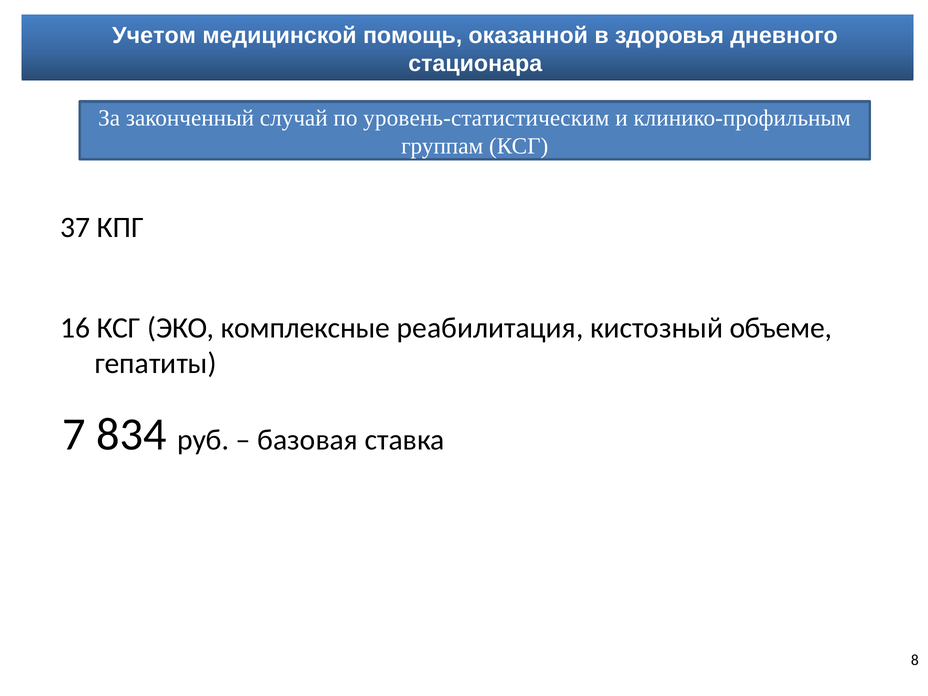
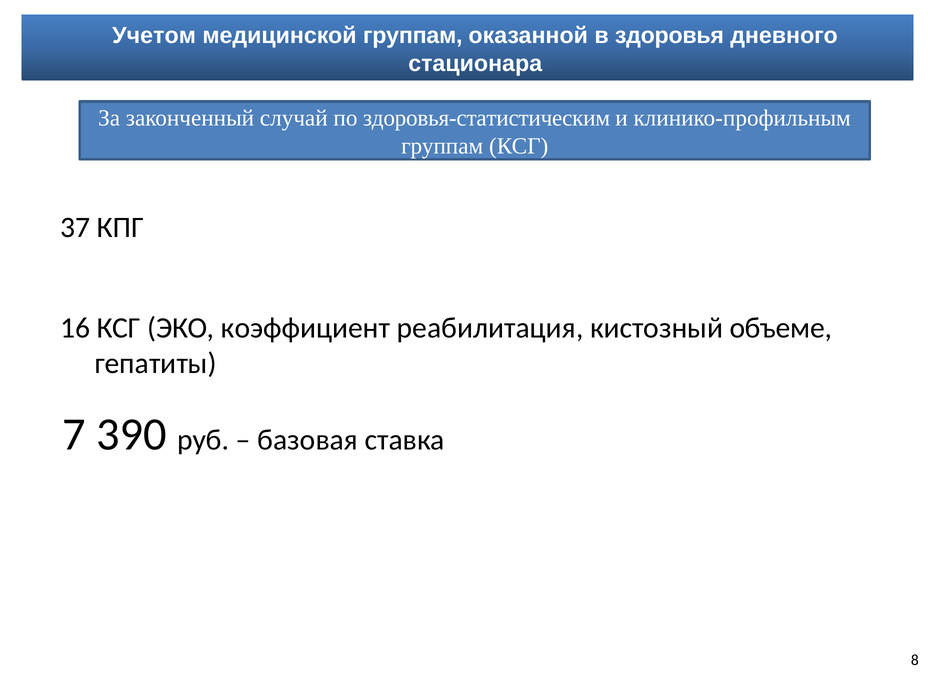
медицинской помощь: помощь -> группам (413, 36)
уровень-статистическим: уровень-статистическим -> здоровья-статистическим (486, 118)
комплексные: комплексные -> коэффициент (305, 328)
834: 834 -> 390 (131, 434)
